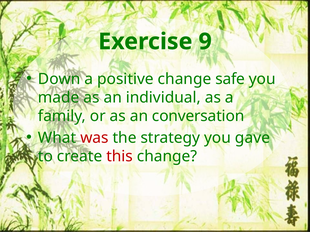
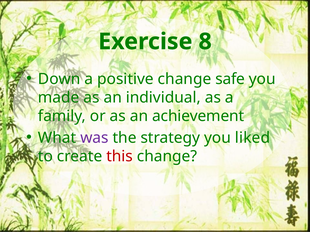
9: 9 -> 8 (205, 42)
conversation: conversation -> achievement (198, 116)
was colour: red -> purple (94, 138)
gave: gave -> liked (253, 138)
